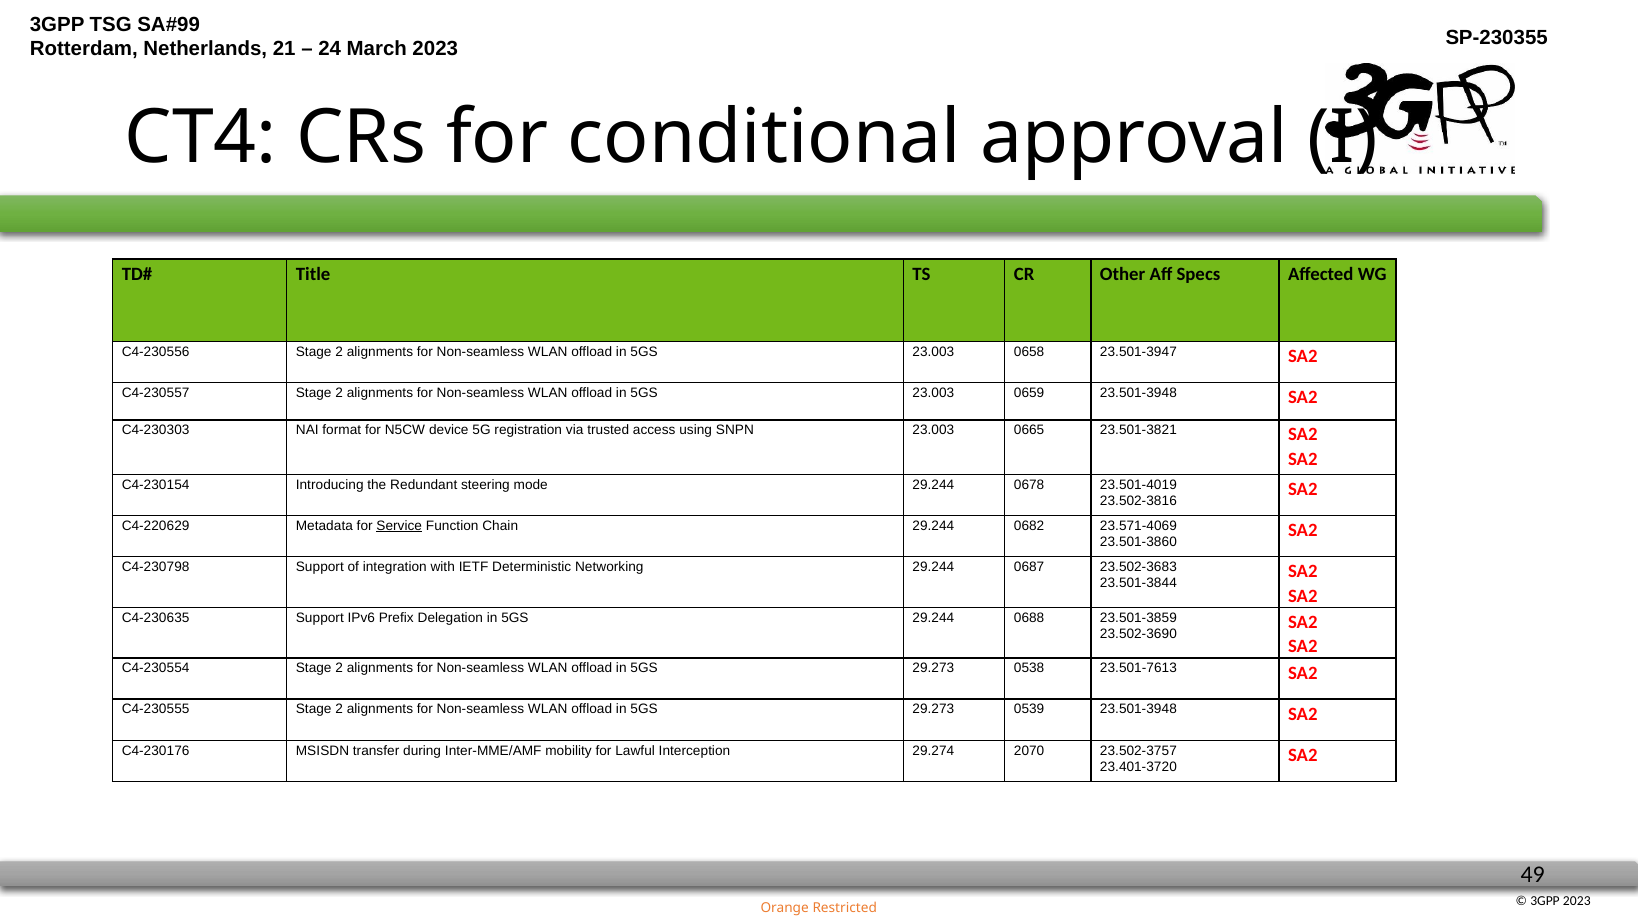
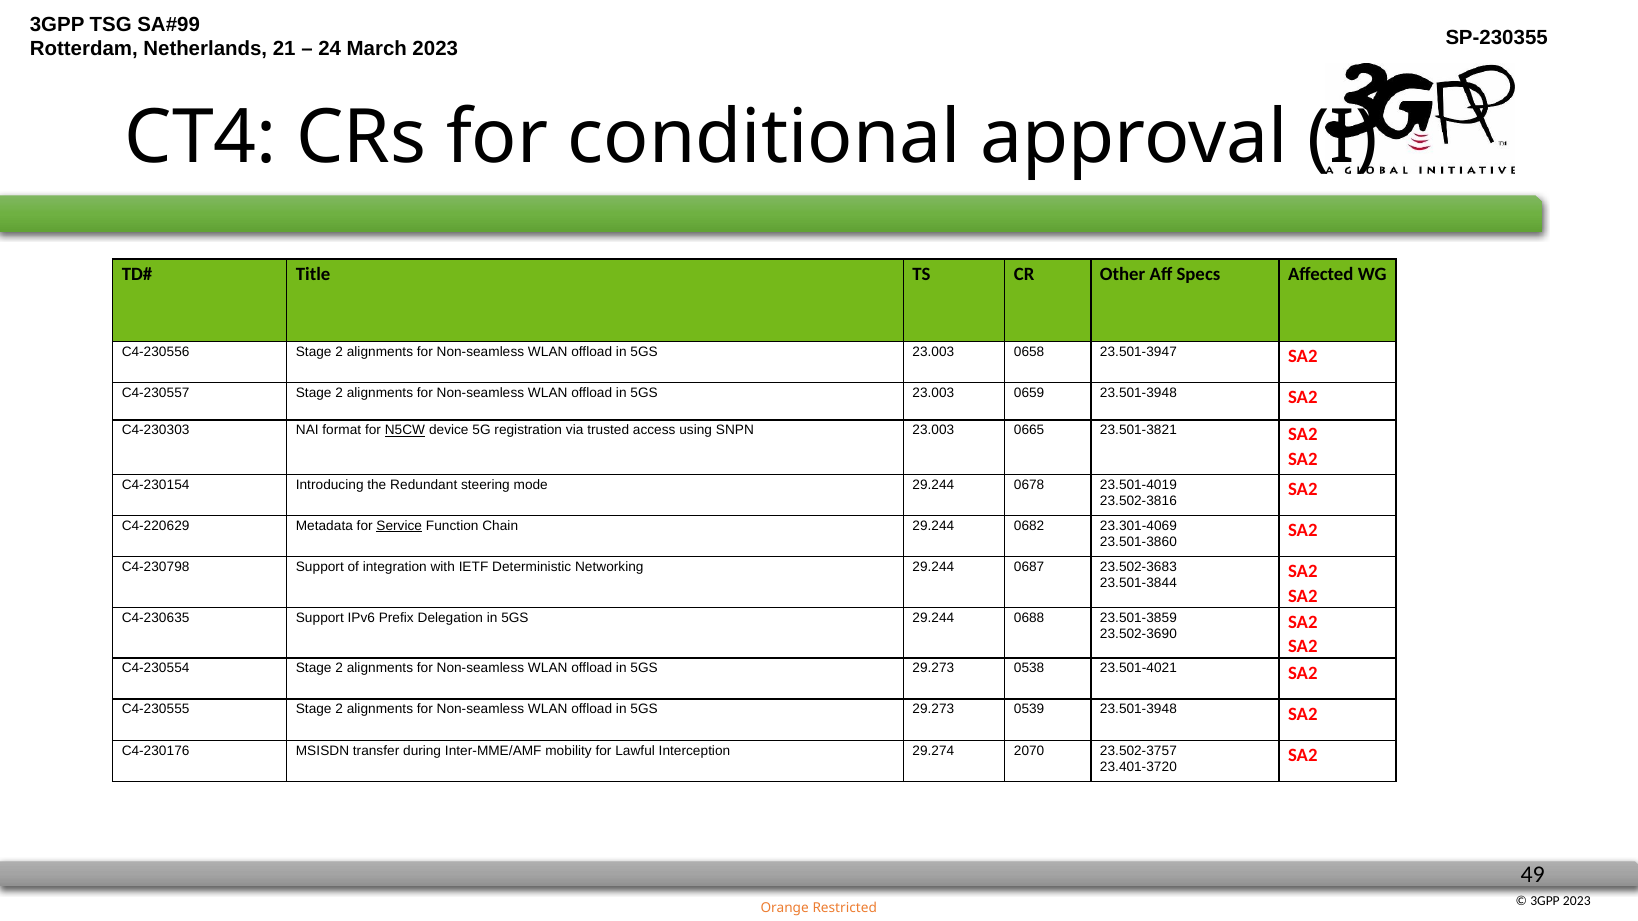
N5CW underline: none -> present (405, 430)
23.571-4069: 23.571-4069 -> 23.301-4069 (1138, 526)
23.501-7613: 23.501-7613 -> 23.501-4021 (1138, 669)
